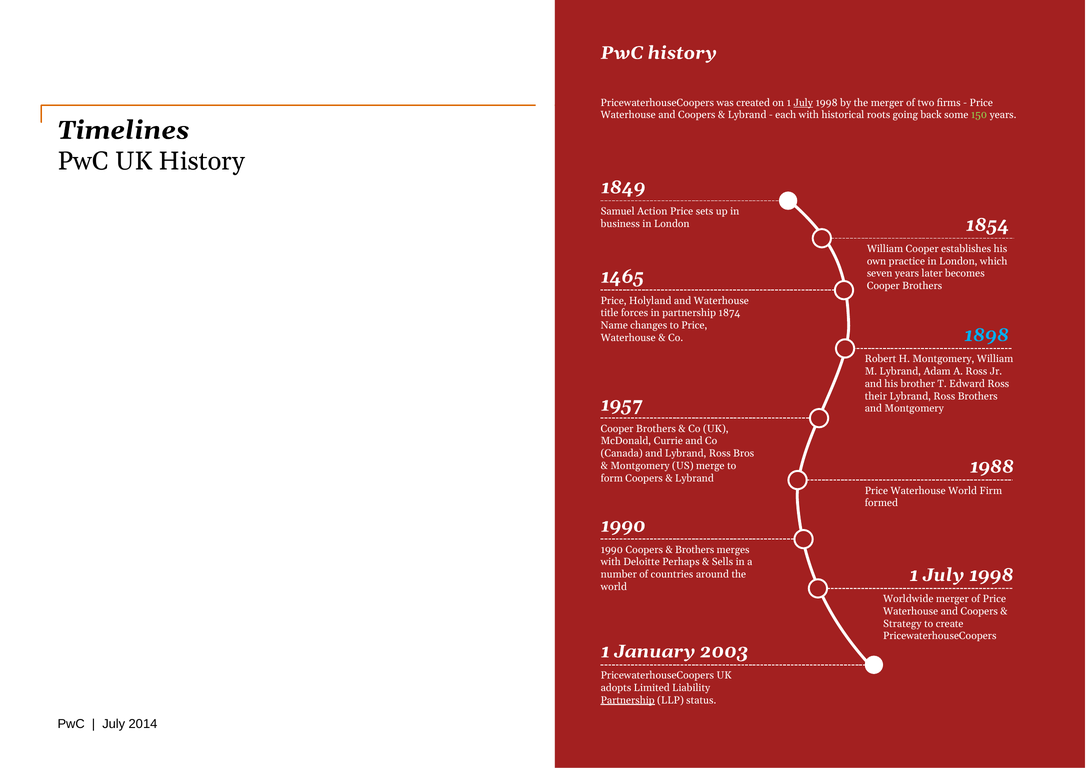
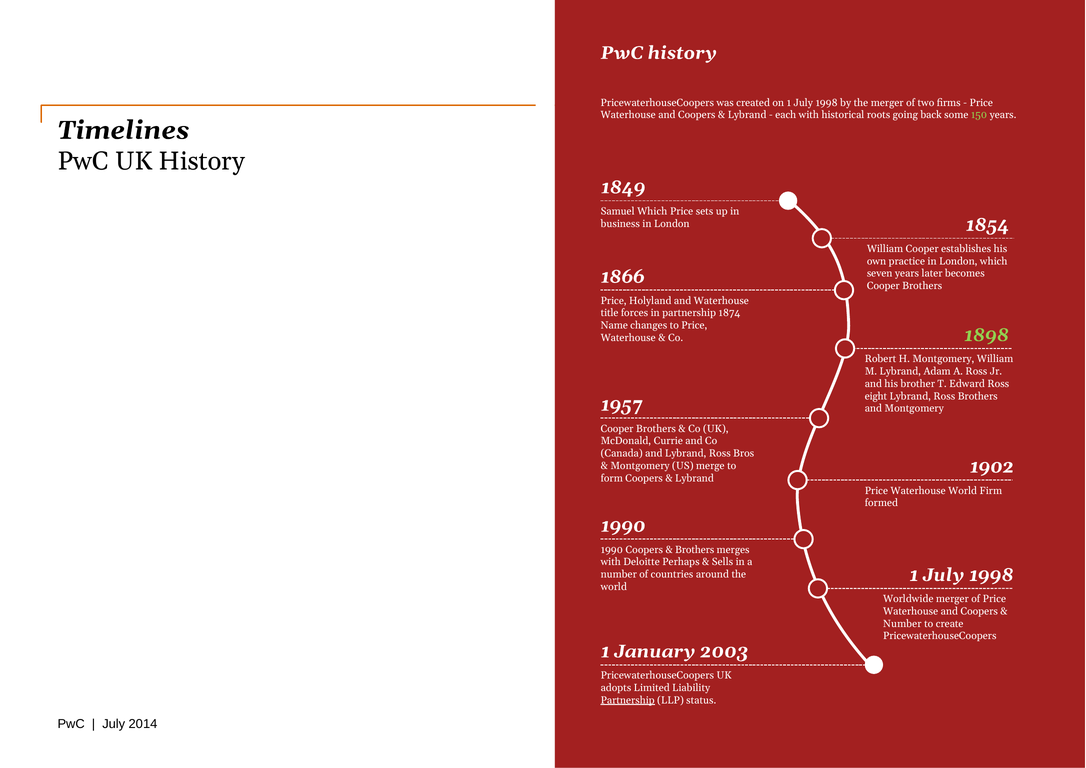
July underline: present -> none (803, 103)
Samuel Action: Action -> Which (652, 211)
1465: 1465 -> 1866 (623, 277)
1898 colour: light blue -> light green (986, 335)
their: their -> eight (876, 396)
1988: 1988 -> 1902 (992, 467)
Strategy: Strategy -> Number (902, 624)
